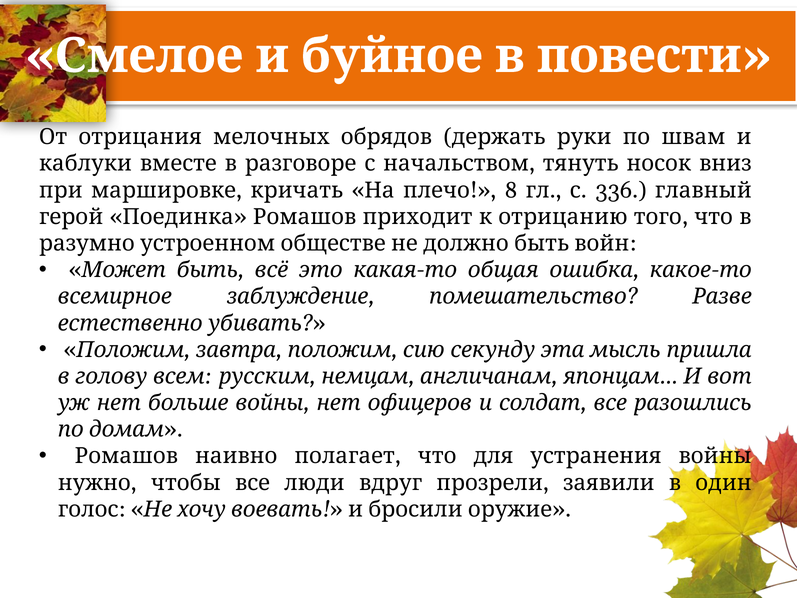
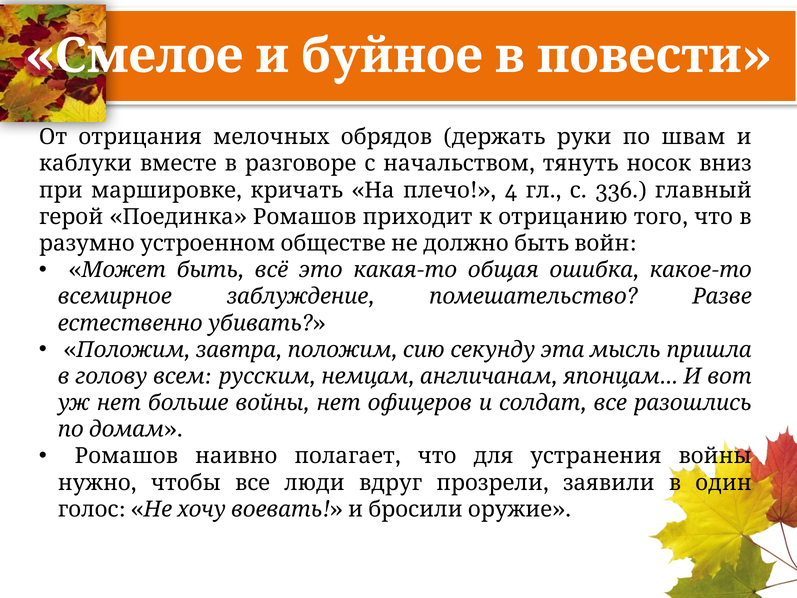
8: 8 -> 4 (511, 190)
